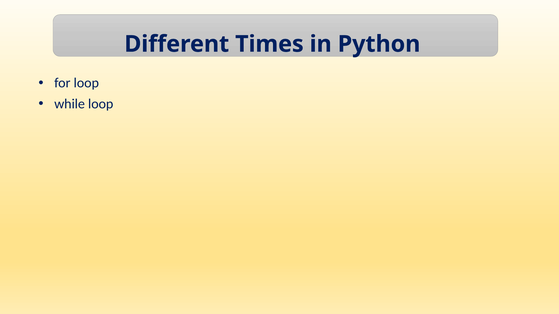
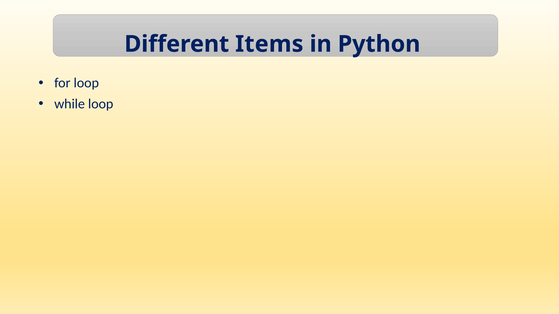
Times: Times -> Items (269, 44)
